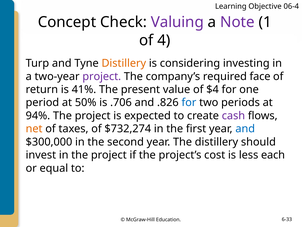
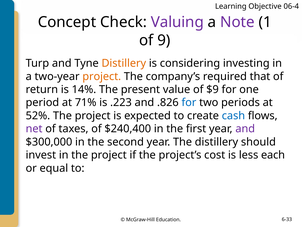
4: 4 -> 9 (164, 40)
project colour: purple -> orange (102, 76)
face: face -> that (260, 76)
41%: 41% -> 14% (84, 89)
$4: $4 -> $9 (213, 89)
50%: 50% -> 71% (86, 102)
.706: .706 -> .223 (121, 102)
94%: 94% -> 52% (38, 115)
cash colour: purple -> blue (233, 115)
net colour: orange -> purple (34, 129)
$732,274: $732,274 -> $240,400 (128, 129)
and colour: blue -> purple (245, 129)
